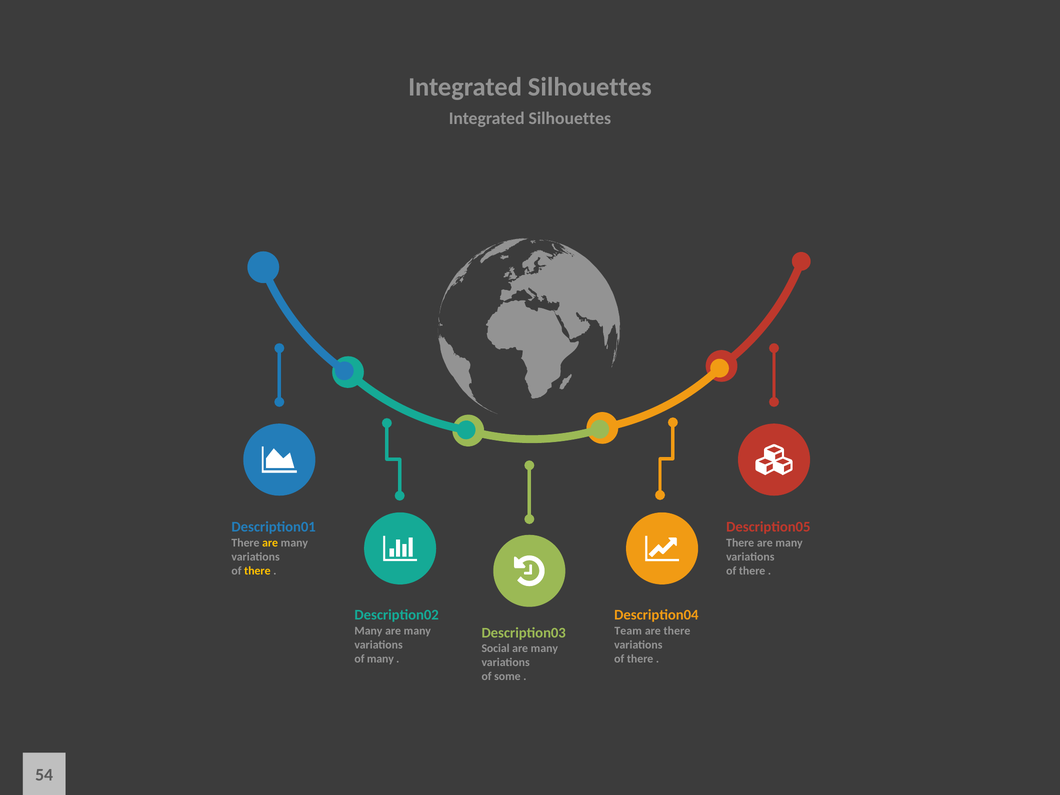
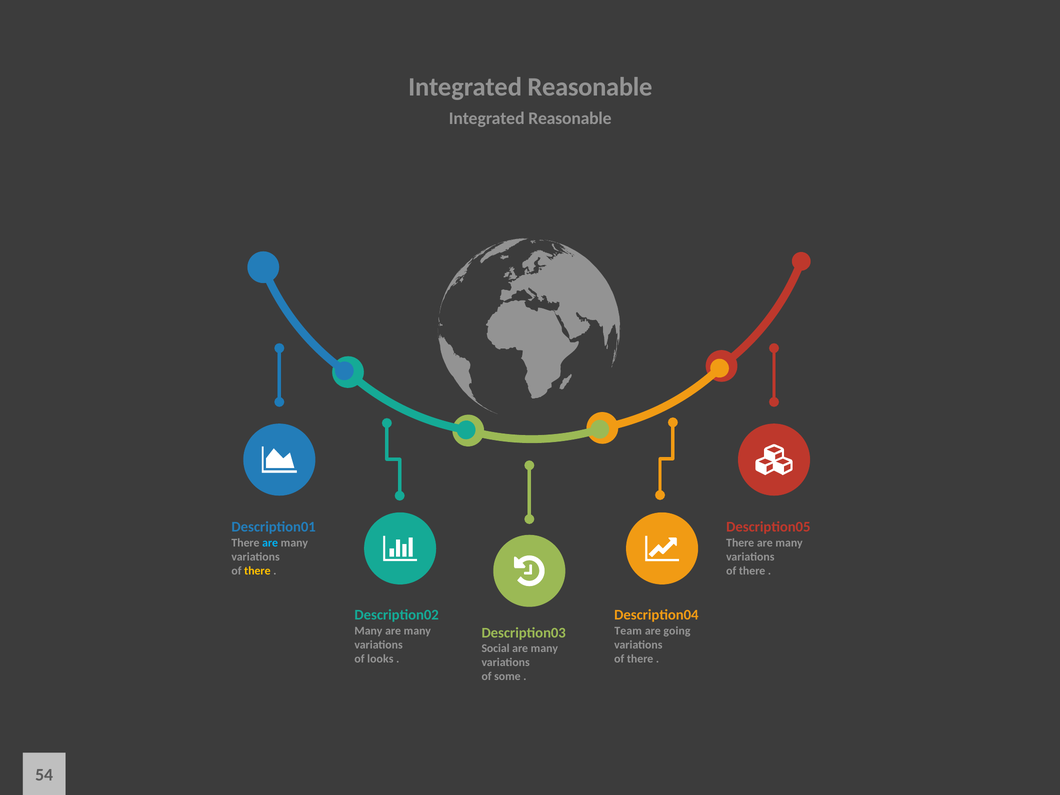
Silhouettes: Silhouettes -> Reasonable (590, 87)
Silhouettes: Silhouettes -> Reasonable (570, 118)
are colour: yellow -> light blue (270, 543)
are there: there -> going (677, 631)
of many: many -> looks (380, 659)
